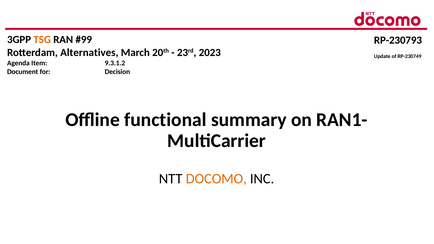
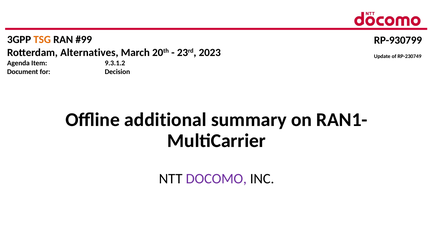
RP-230793: RP-230793 -> RP-930799 (398, 40)
functional: functional -> additional (165, 120)
DOCOMO colour: orange -> purple (216, 179)
